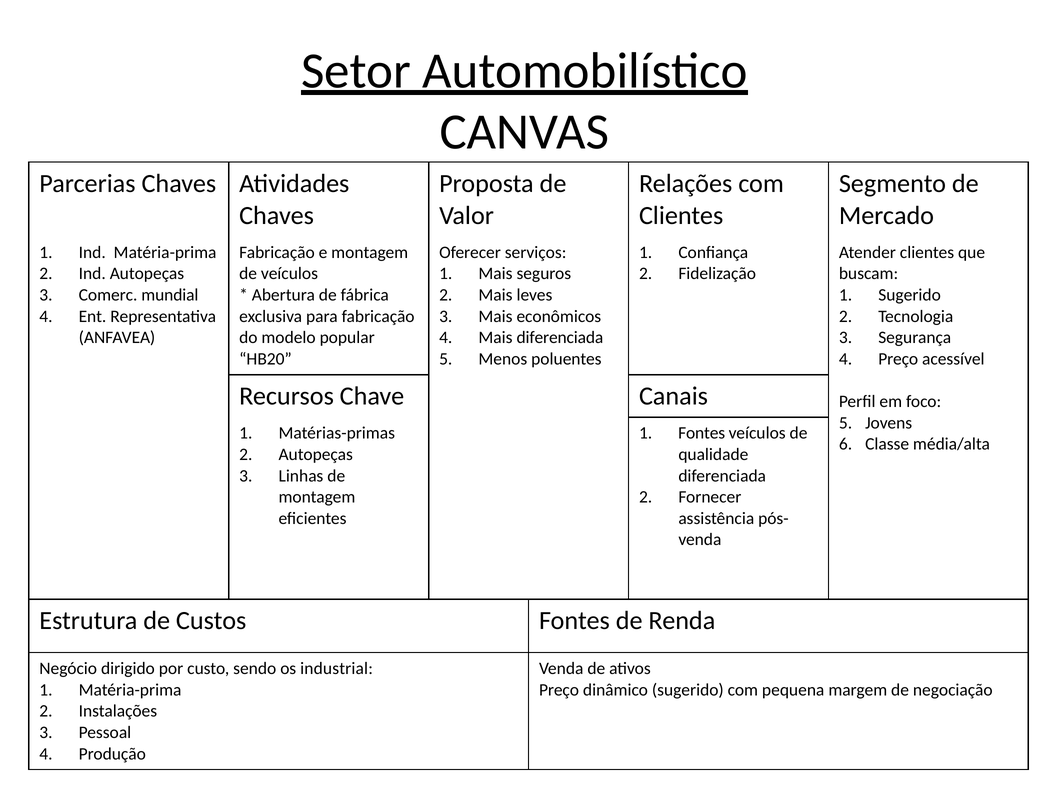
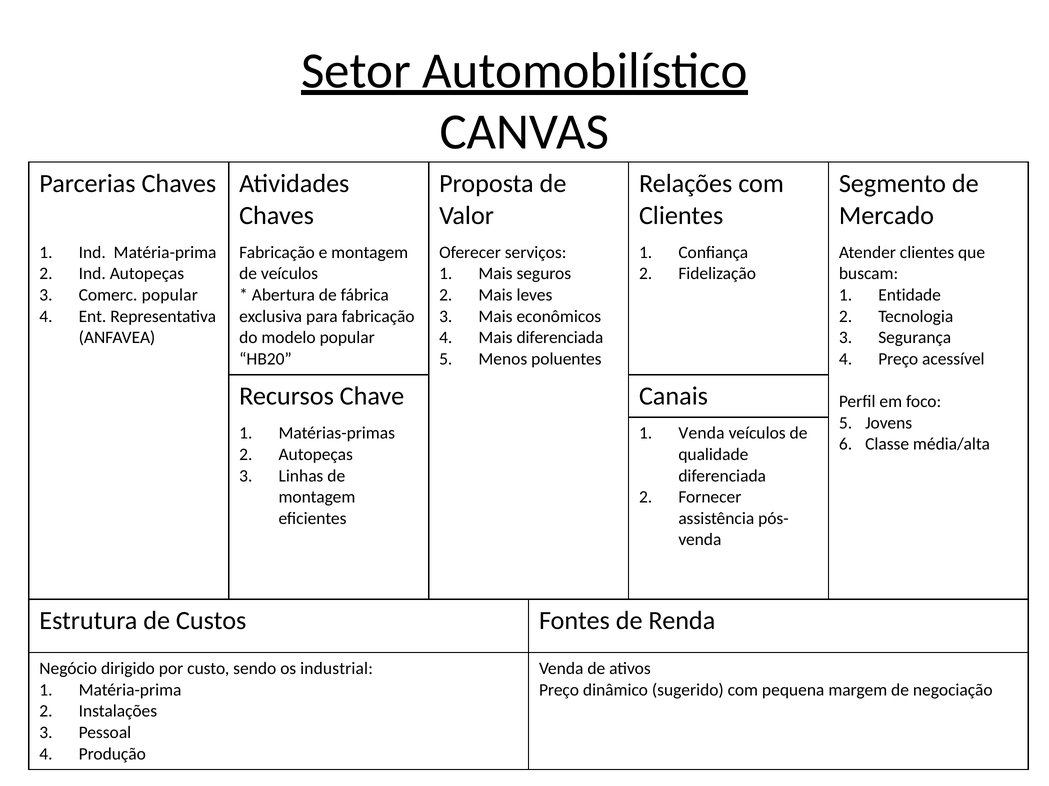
Comerc mundial: mundial -> popular (170, 295)
Sugerido: Sugerido -> Entidade (910, 295)
Fontes: Fontes -> Venda (701, 434)
